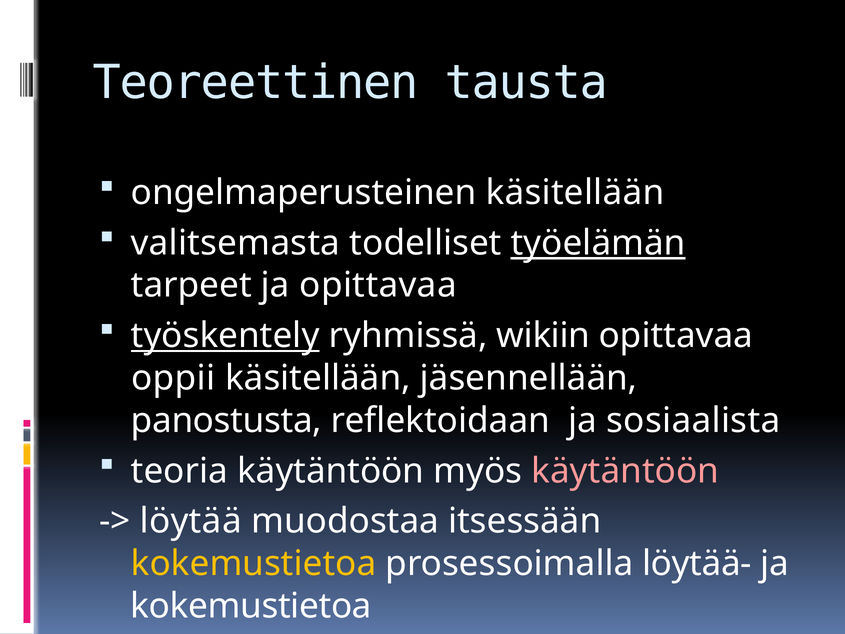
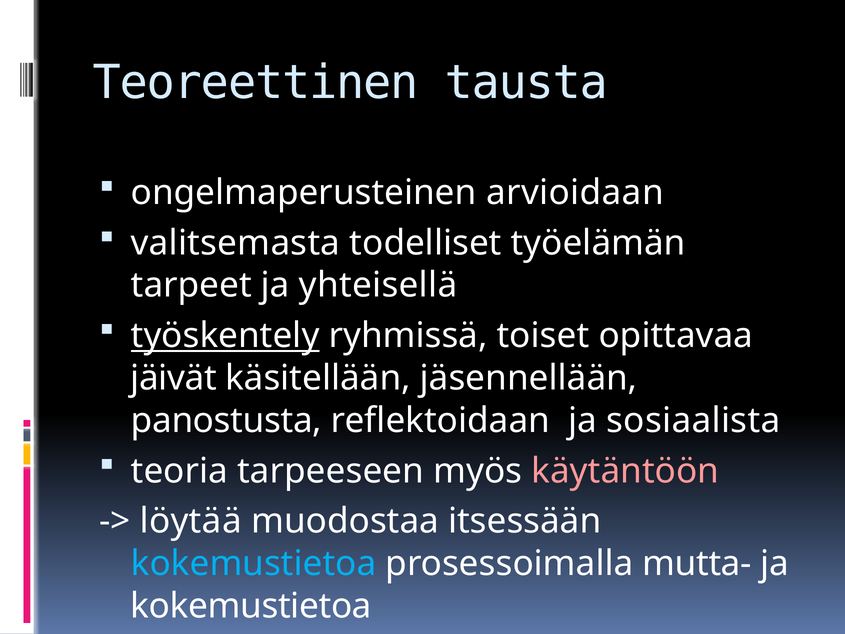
ongelmaperusteinen käsitellään: käsitellään -> arvioidaan (575, 193)
työelämän underline: present -> none (598, 243)
ja opittavaa: opittavaa -> yhteisellä (378, 285)
wikiin: wikiin -> toiset (543, 336)
oppii: oppii -> jäivät (174, 378)
teoria käytäntöön: käytäntöön -> tarpeeseen (331, 471)
kokemustietoa colour: yellow -> light blue (254, 563)
löytää-: löytää- -> mutta- (697, 563)
